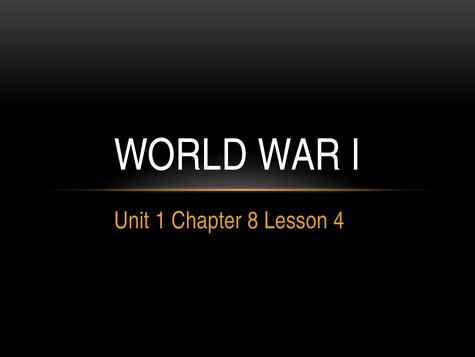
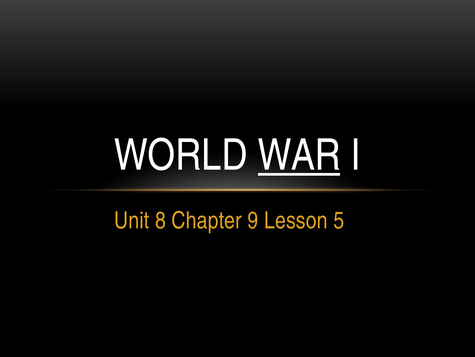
WAR underline: none -> present (299, 155)
1: 1 -> 8 (160, 220)
8: 8 -> 9 (253, 220)
4: 4 -> 5 (339, 220)
